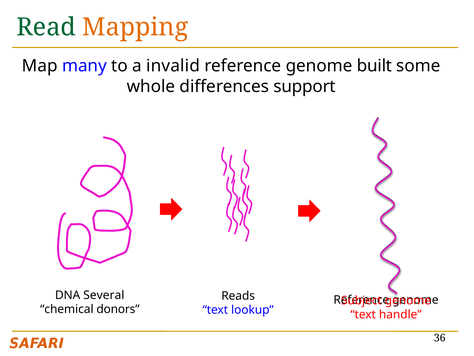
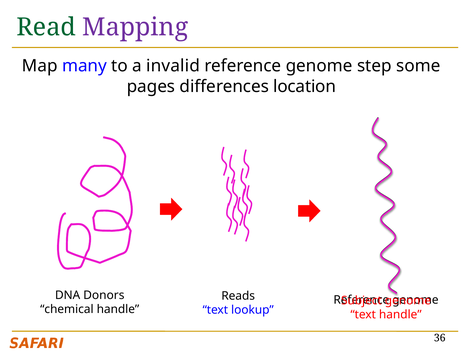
Mapping colour: orange -> purple (135, 27)
built: built -> step (374, 66)
whole: whole -> pages (151, 86)
support: support -> location (305, 86)
Several: Several -> Donors (104, 295)
chemical donors: donors -> handle (118, 309)
